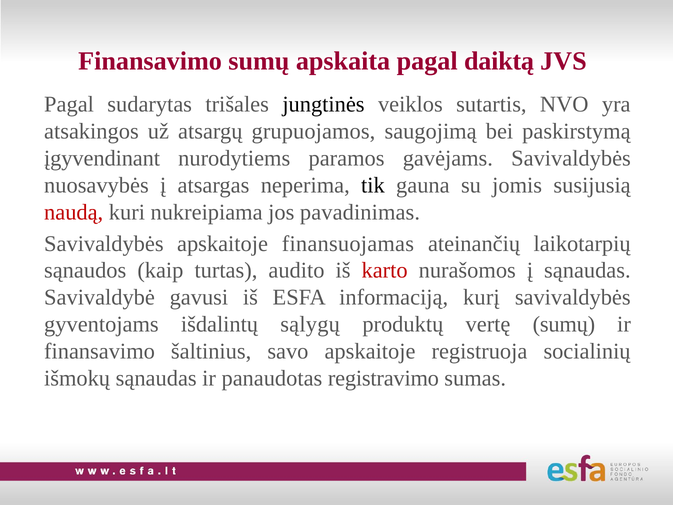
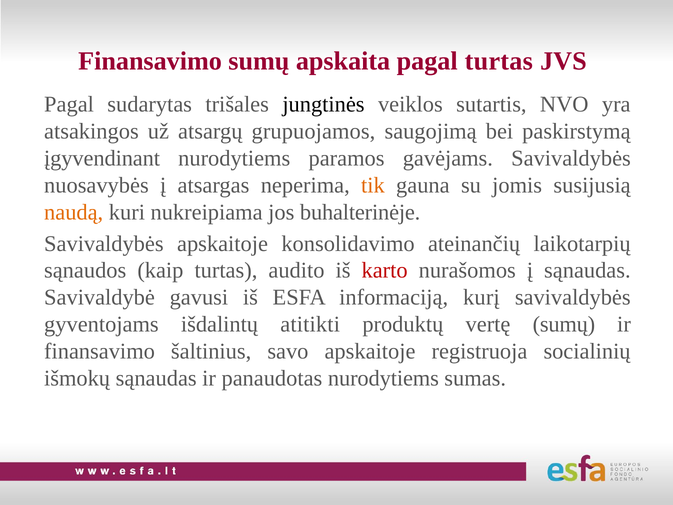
pagal daiktą: daiktą -> turtas (499, 61)
tik colour: black -> orange (373, 185)
naudą colour: red -> orange (74, 212)
pavadinimas: pavadinimas -> buhalterinėje (360, 212)
finansuojamas: finansuojamas -> konsolidavimo (348, 243)
sąlygų: sąlygų -> atitikti (310, 324)
panaudotas registravimo: registravimo -> nurodytiems (383, 378)
